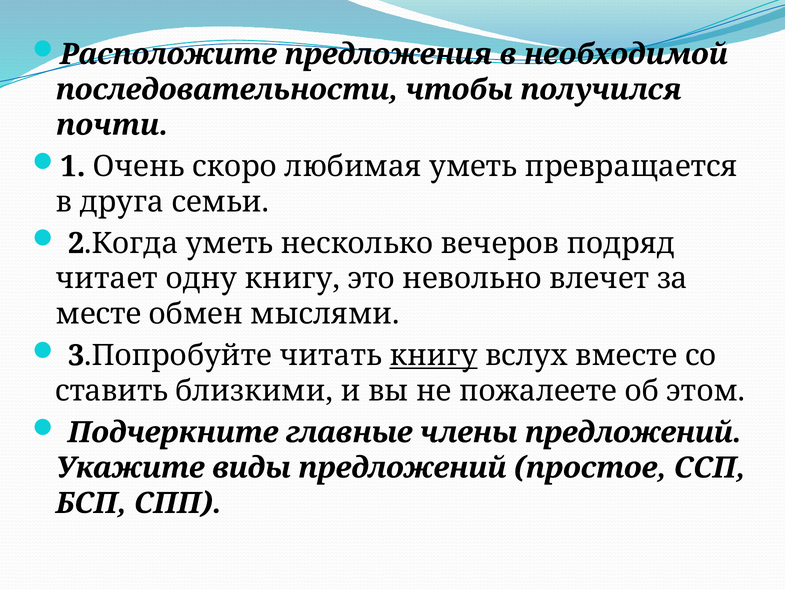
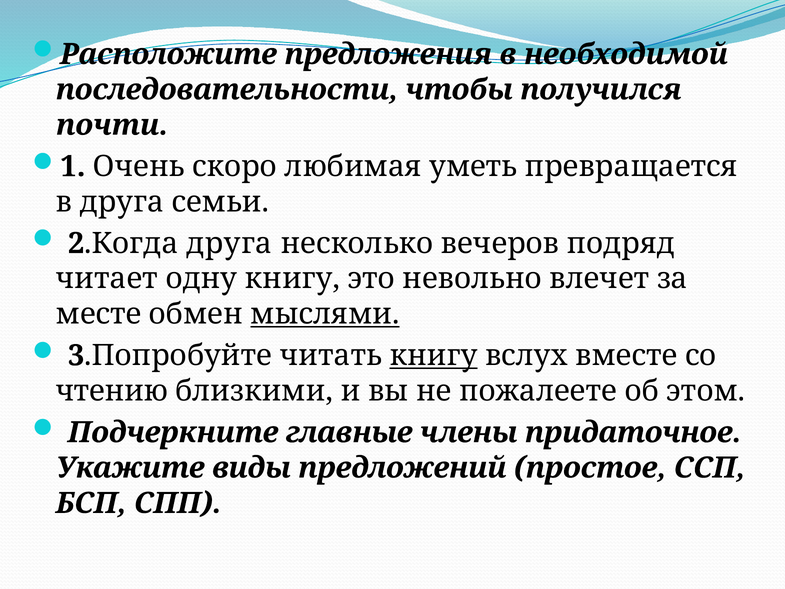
2.Когда уметь: уметь -> друга (229, 243)
мыслями underline: none -> present (325, 314)
ставить: ставить -> чтению (112, 391)
члены предложений: предложений -> придаточное (633, 432)
